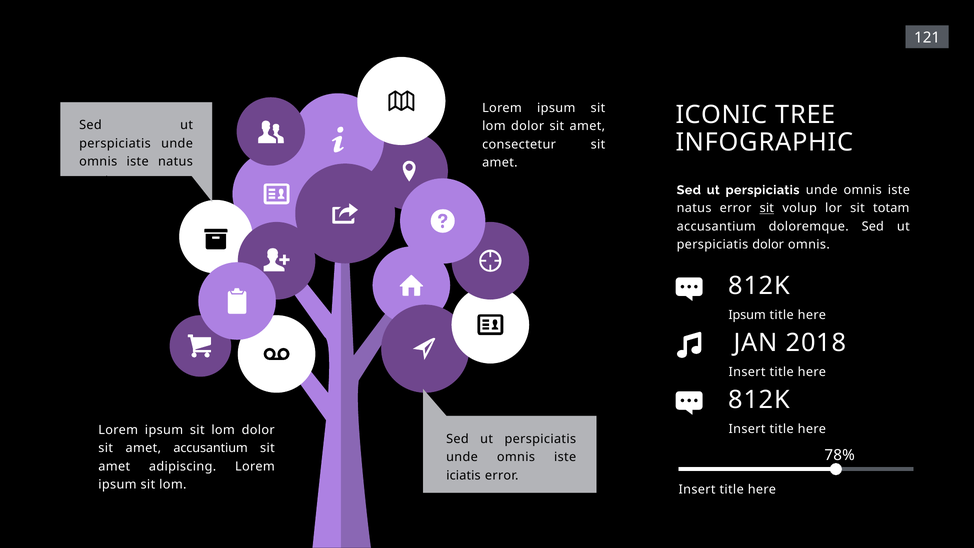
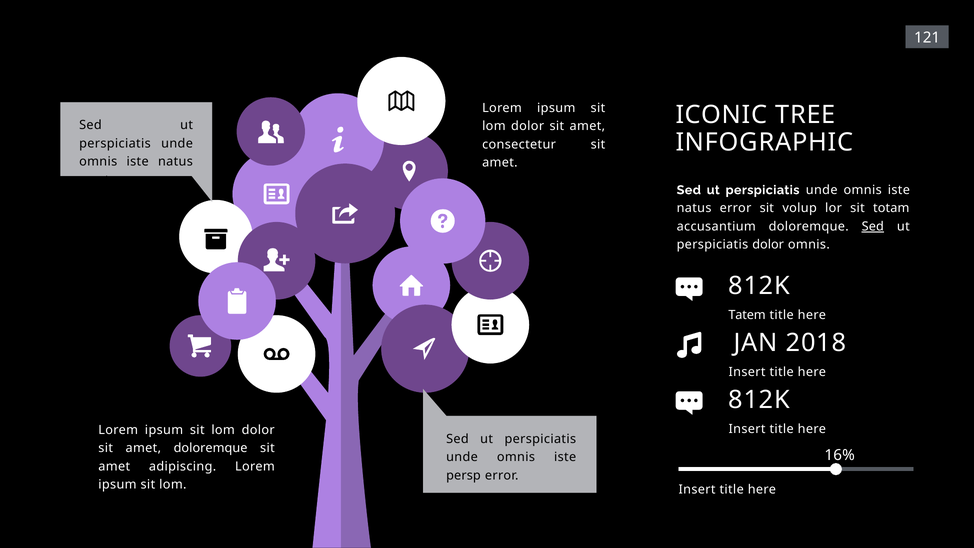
sit underline: present -> none (767, 208)
Sed underline: none -> present (873, 226)
Ipsum: Ipsum -> Tatem (747, 315)
amet accusantium: accusantium -> doloremque (211, 448)
78%: 78% -> 16% (840, 455)
iciatis: iciatis -> persp (463, 475)
